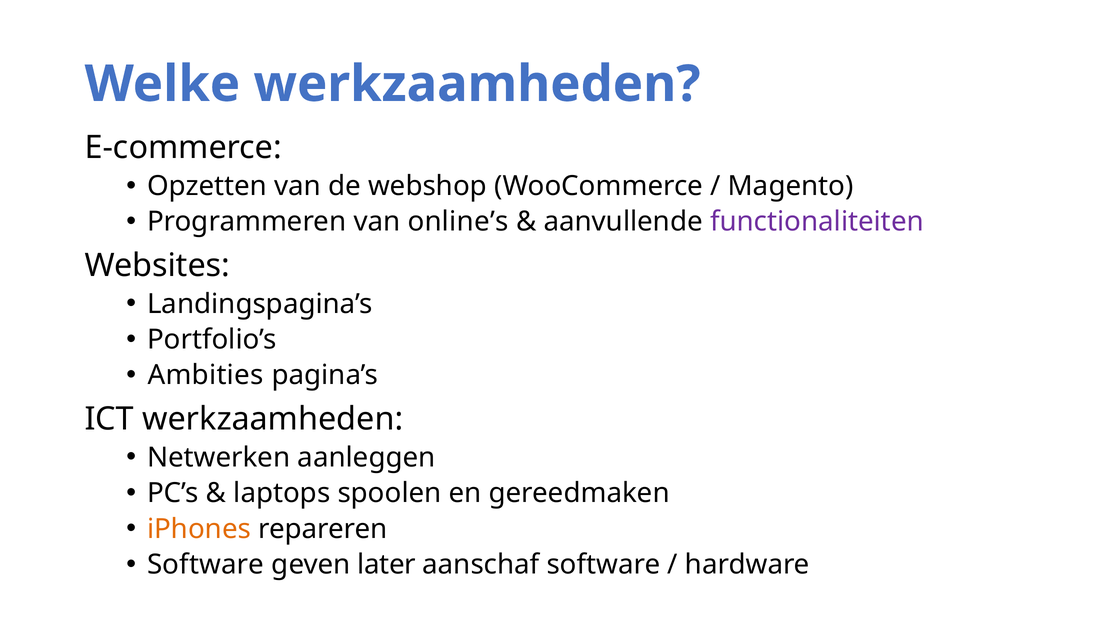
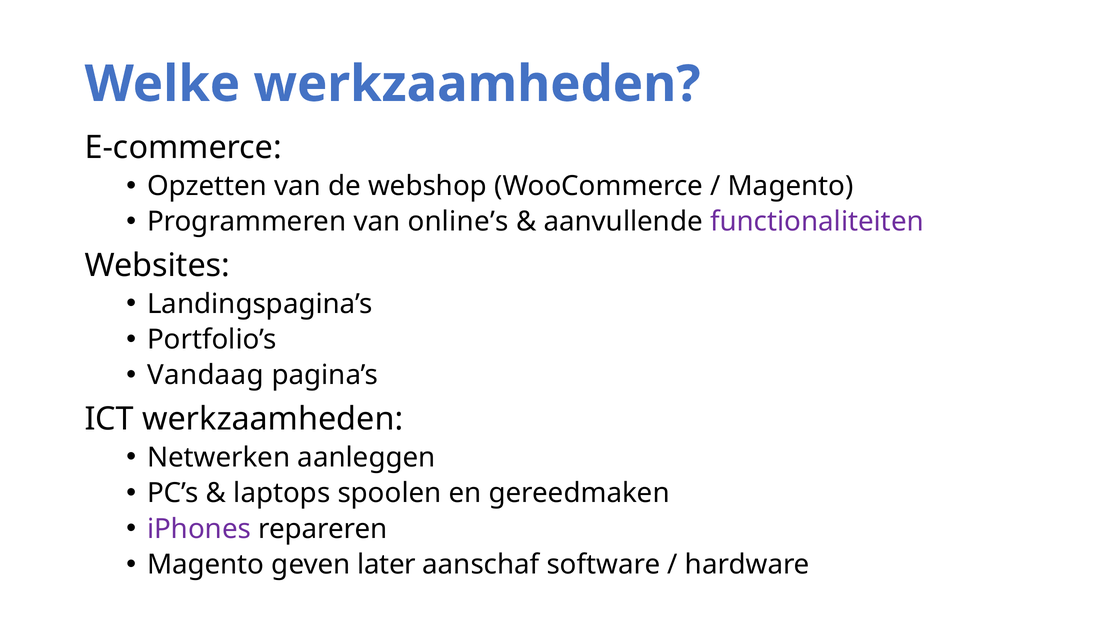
Ambities: Ambities -> Vandaag (206, 376)
iPhones colour: orange -> purple (199, 529)
Software: Software -> Magento (206, 565)
